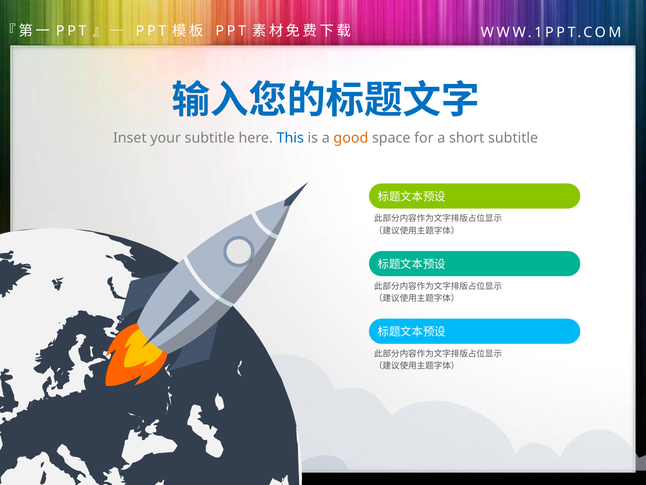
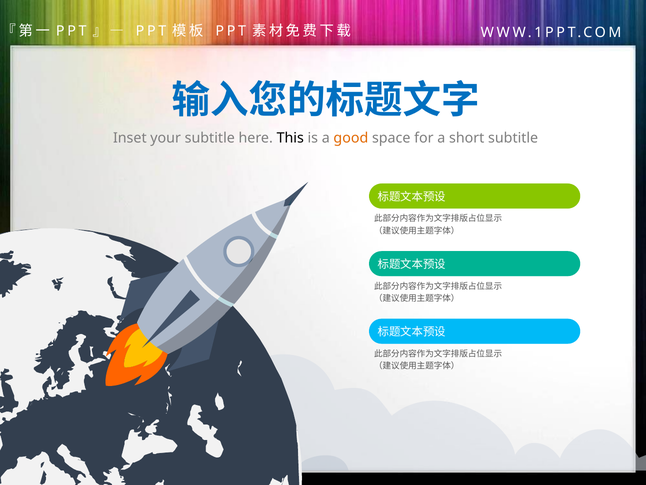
This colour: blue -> black (290, 138)
